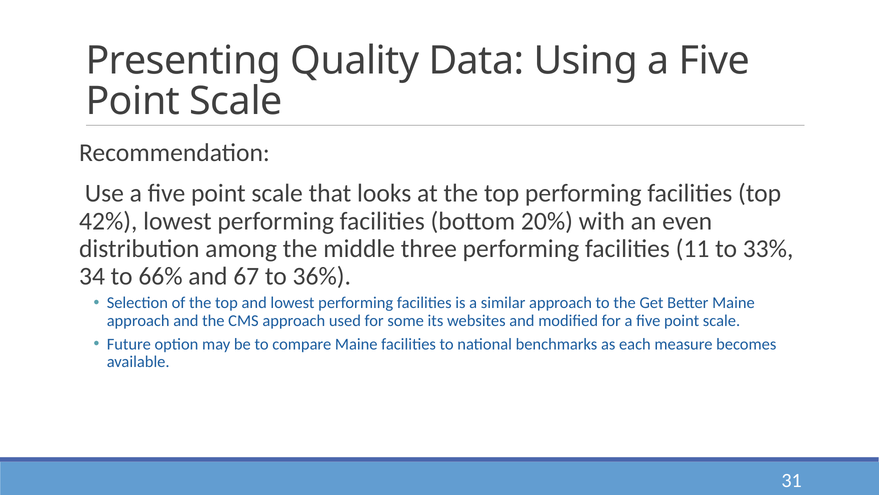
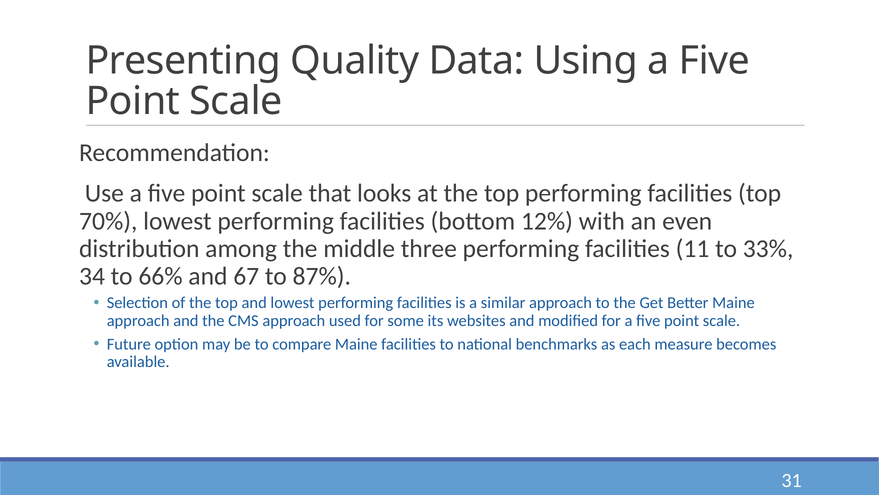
42%: 42% -> 70% (108, 221)
20%: 20% -> 12% (547, 221)
36%: 36% -> 87% (322, 276)
